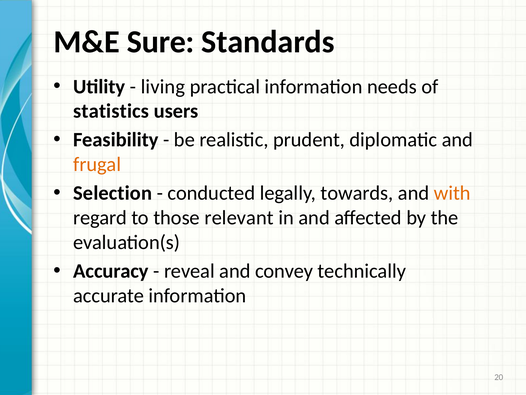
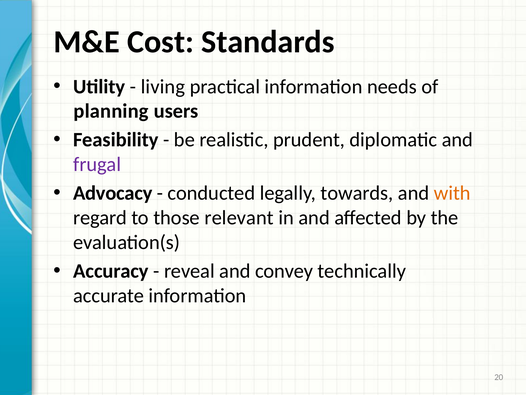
Sure: Sure -> Cost (161, 42)
statistics: statistics -> planning (111, 111)
frugal colour: orange -> purple (97, 164)
Selection: Selection -> Advocacy (113, 193)
